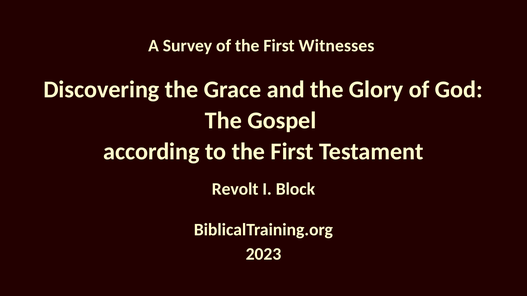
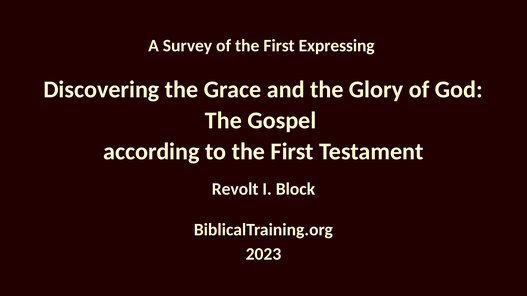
Witnesses: Witnesses -> Expressing (337, 46)
